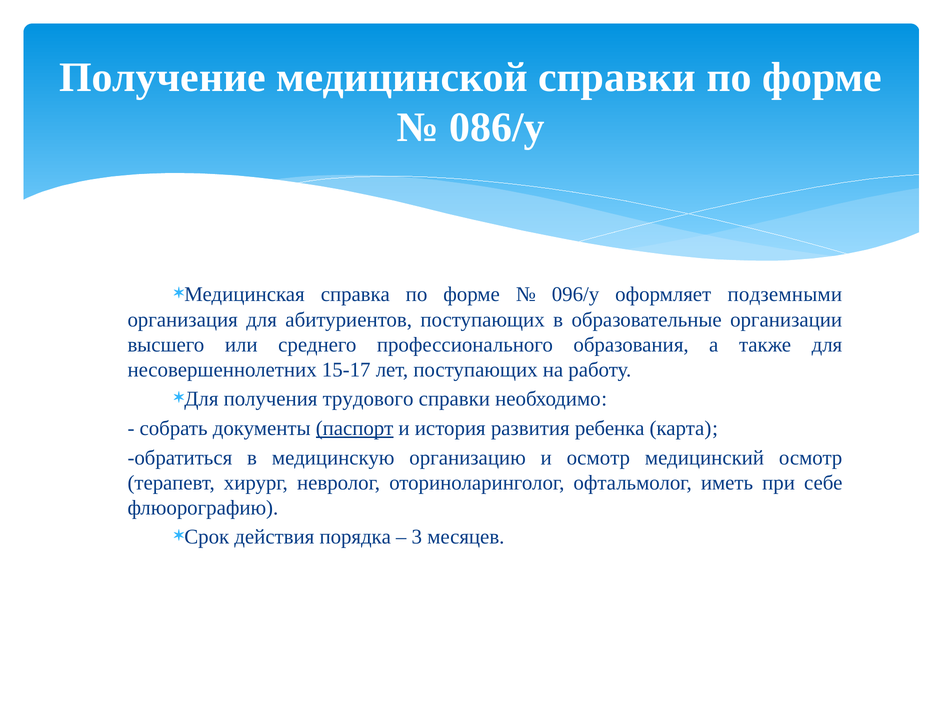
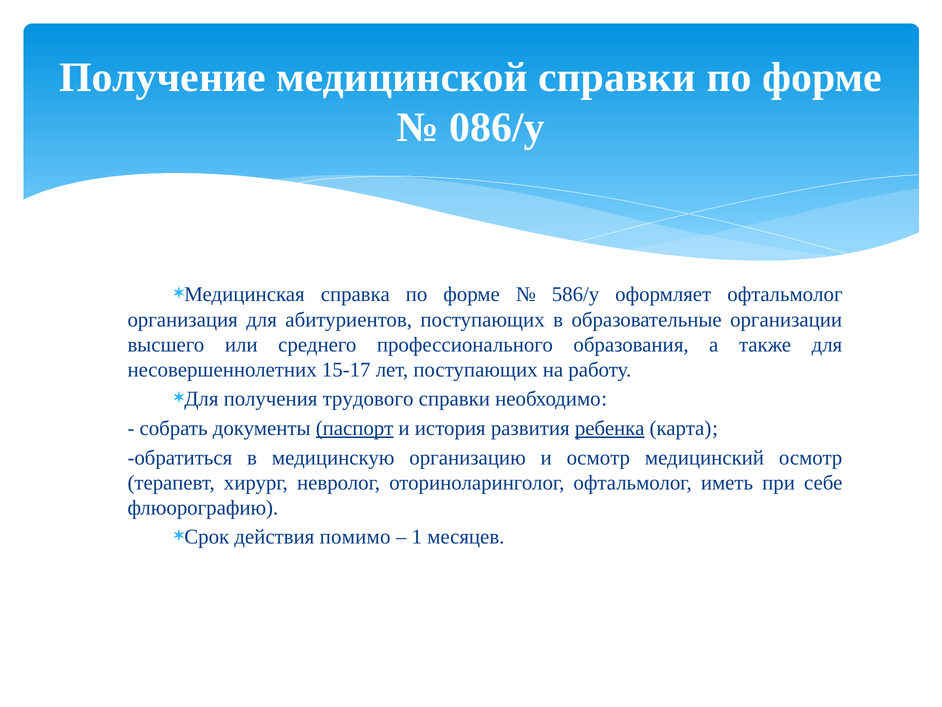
096/у: 096/у -> 586/у (576, 294)
оформляет подземными: подземными -> офтальмолог (785, 294)
ребенка underline: none -> present (610, 428)
порядка: порядка -> помимо (355, 537)
3: 3 -> 1 (417, 537)
